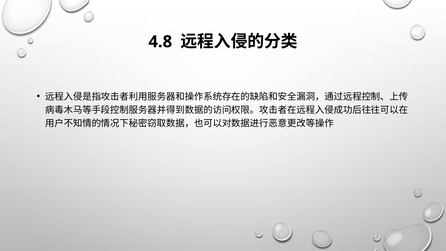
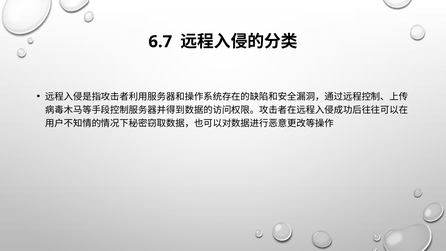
4.8: 4.8 -> 6.7 (160, 42)
